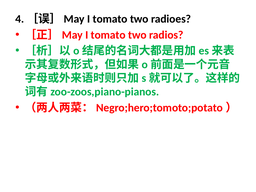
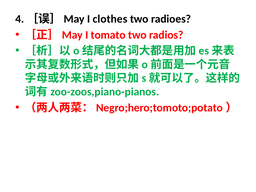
tomato: tomato -> clothes (110, 19)
